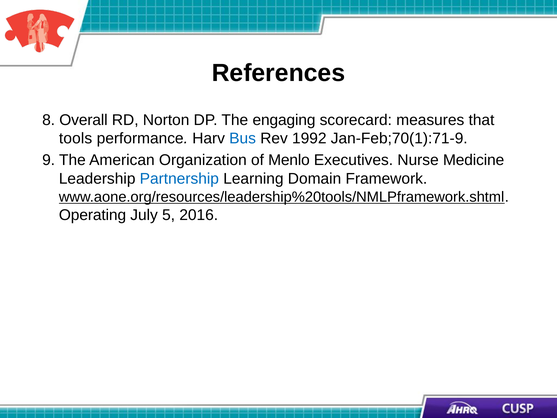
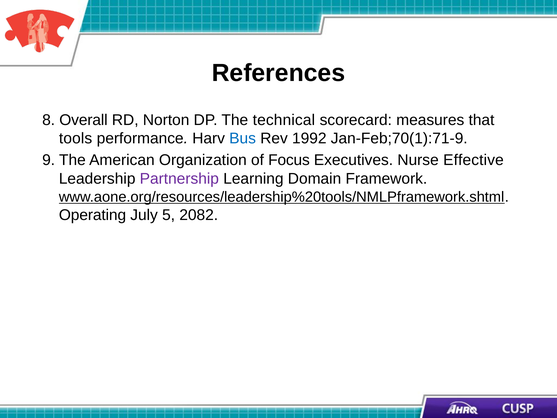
engaging: engaging -> technical (284, 120)
Menlo: Menlo -> Focus (289, 160)
Medicine: Medicine -> Effective (473, 160)
Partnership colour: blue -> purple (179, 179)
2016: 2016 -> 2082 (199, 215)
